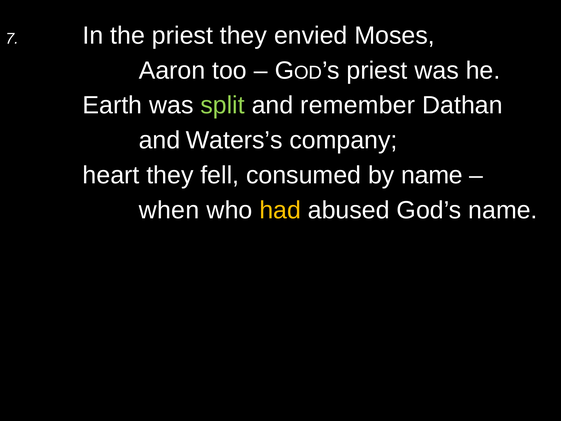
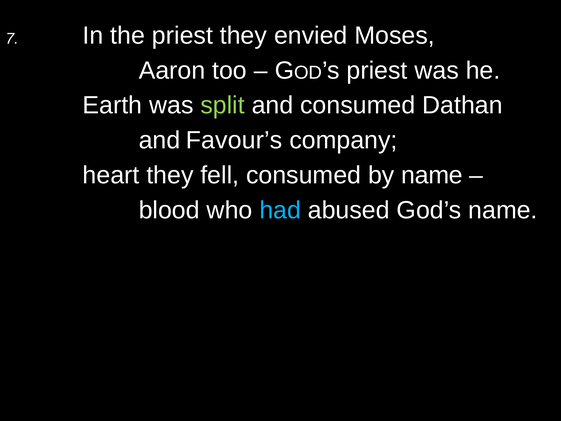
and remember: remember -> consumed (358, 105)
Waters’s: Waters’s -> Favour’s (234, 140)
when: when -> blood (169, 210)
had colour: yellow -> light blue (280, 210)
